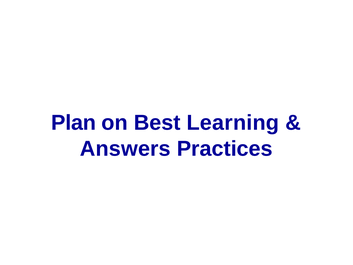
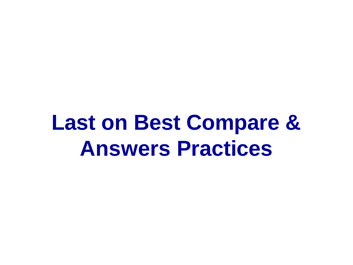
Plan: Plan -> Last (74, 123)
Learning: Learning -> Compare (233, 123)
